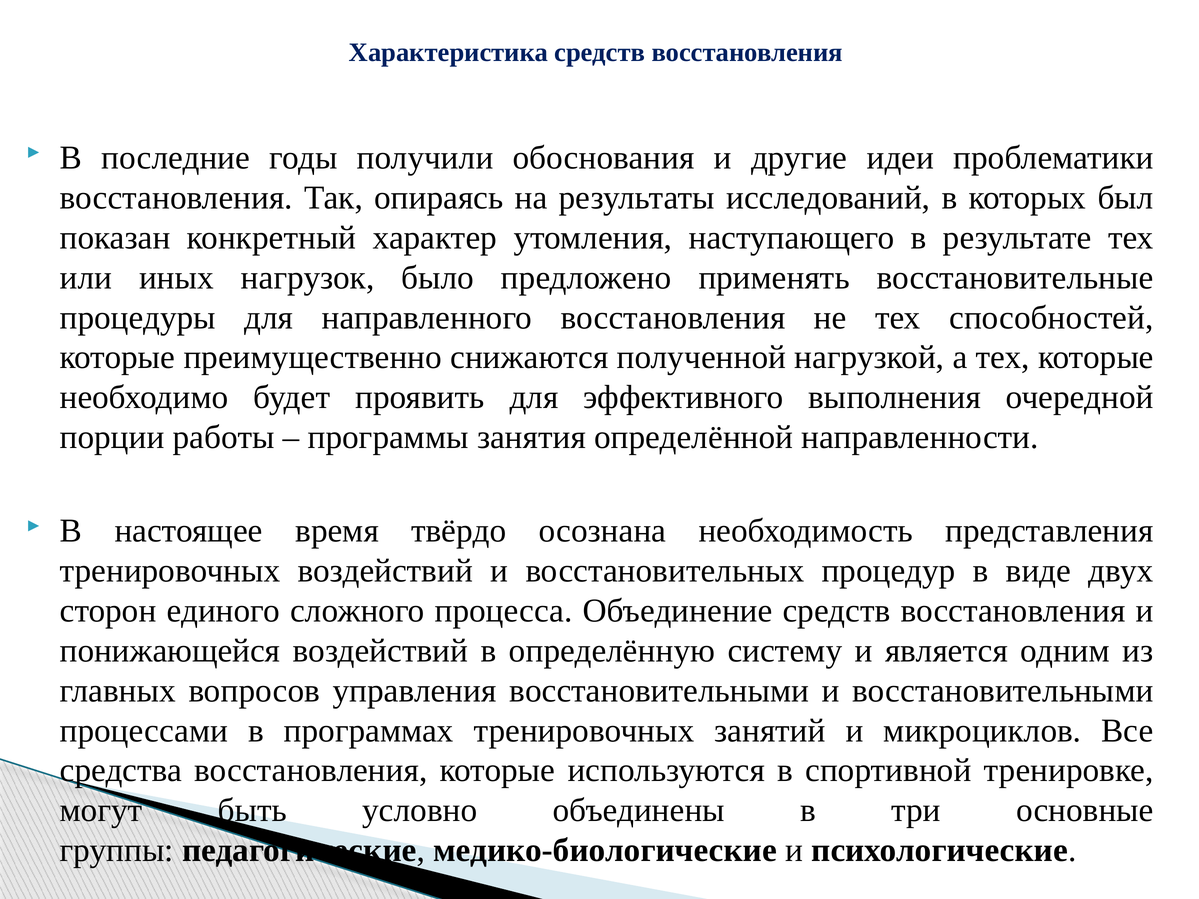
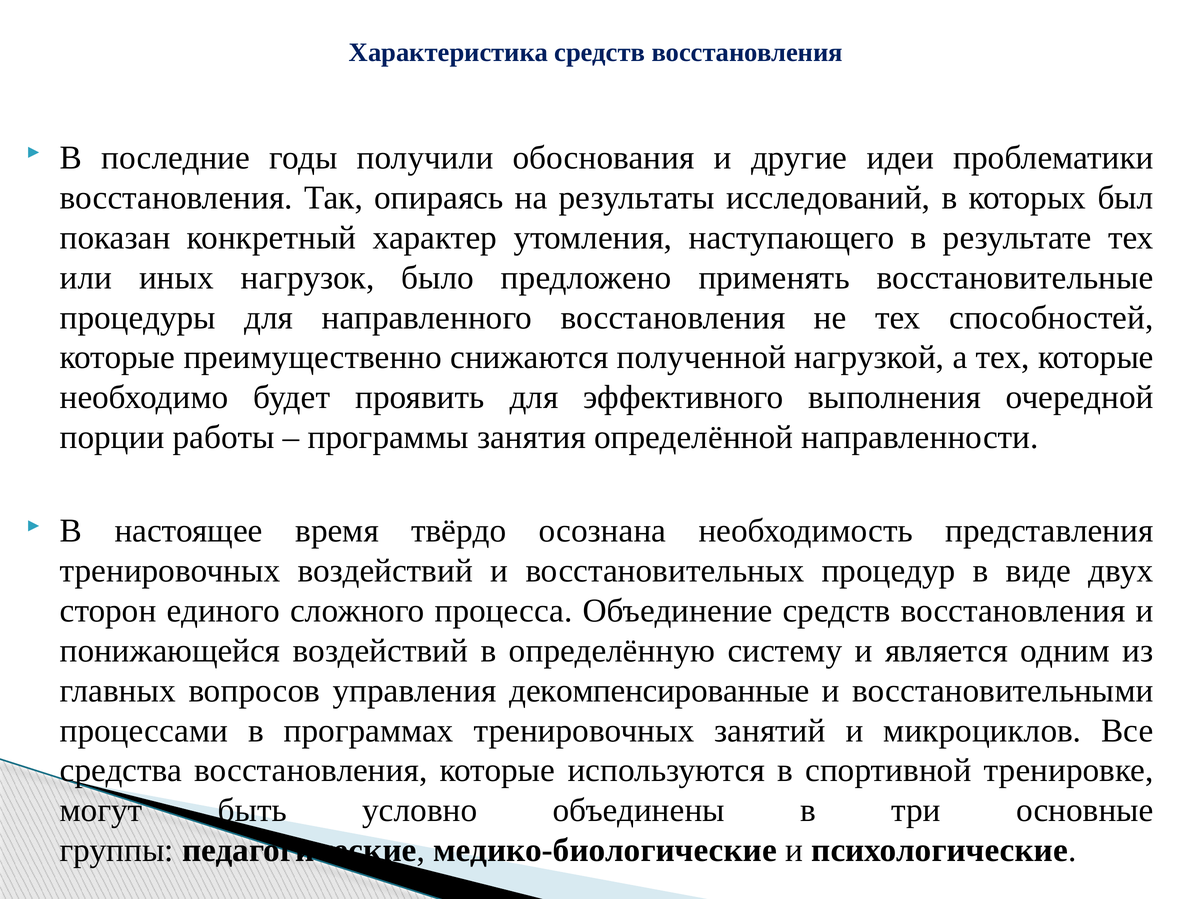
управления восстановительными: восстановительными -> декомпенсированные (659, 691)
